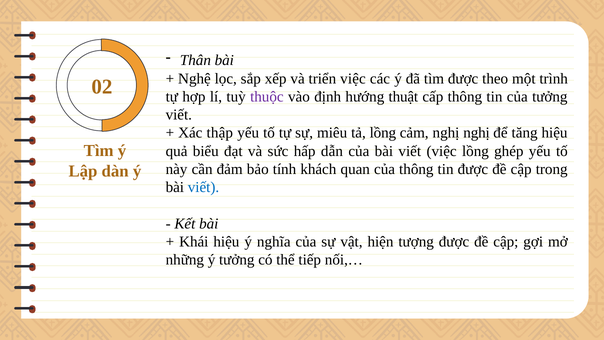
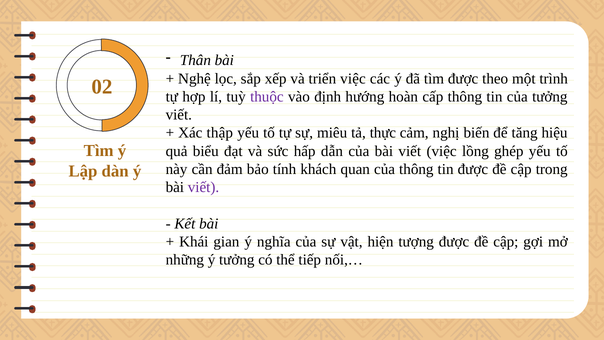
thuật: thuật -> hoàn (403, 97)
tả lồng: lồng -> thực (383, 133)
nghị nghị: nghị -> biến (476, 133)
viết colour: blue -> purple (203, 187)
Khái hiệu: hiệu -> gian (226, 242)
